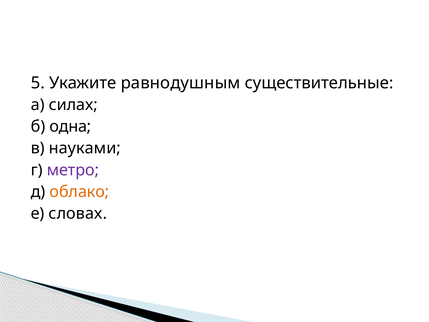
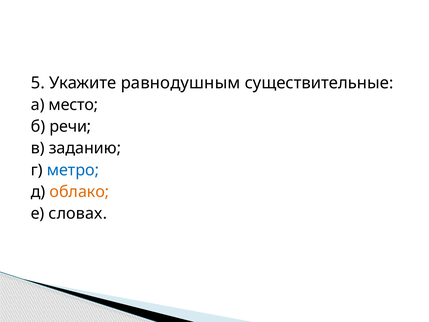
силах: силах -> место (73, 105)
одна: одна -> речи (70, 127)
науками: науками -> заданию (85, 148)
метро colour: purple -> blue (73, 170)
